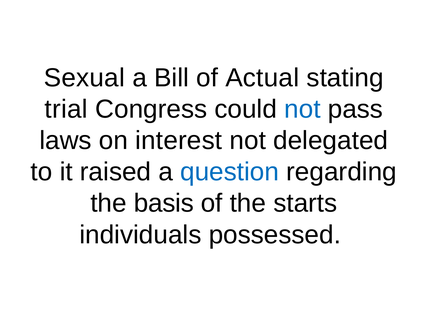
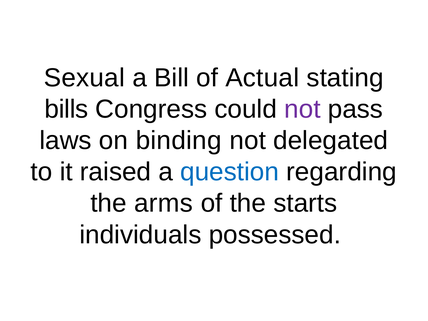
trial: trial -> bills (66, 109)
not colour: blue -> purple (302, 109)
interest: interest -> binding (179, 141)
basis: basis -> arms (164, 203)
